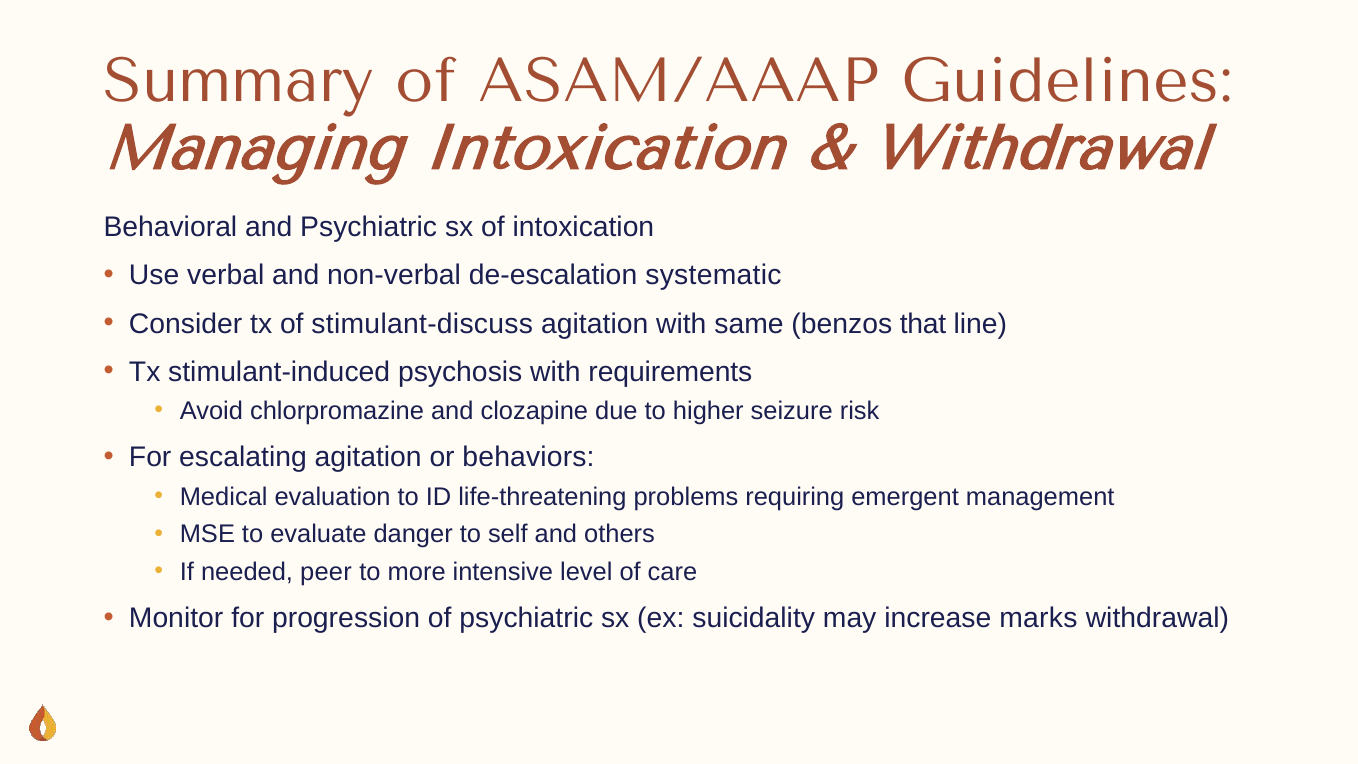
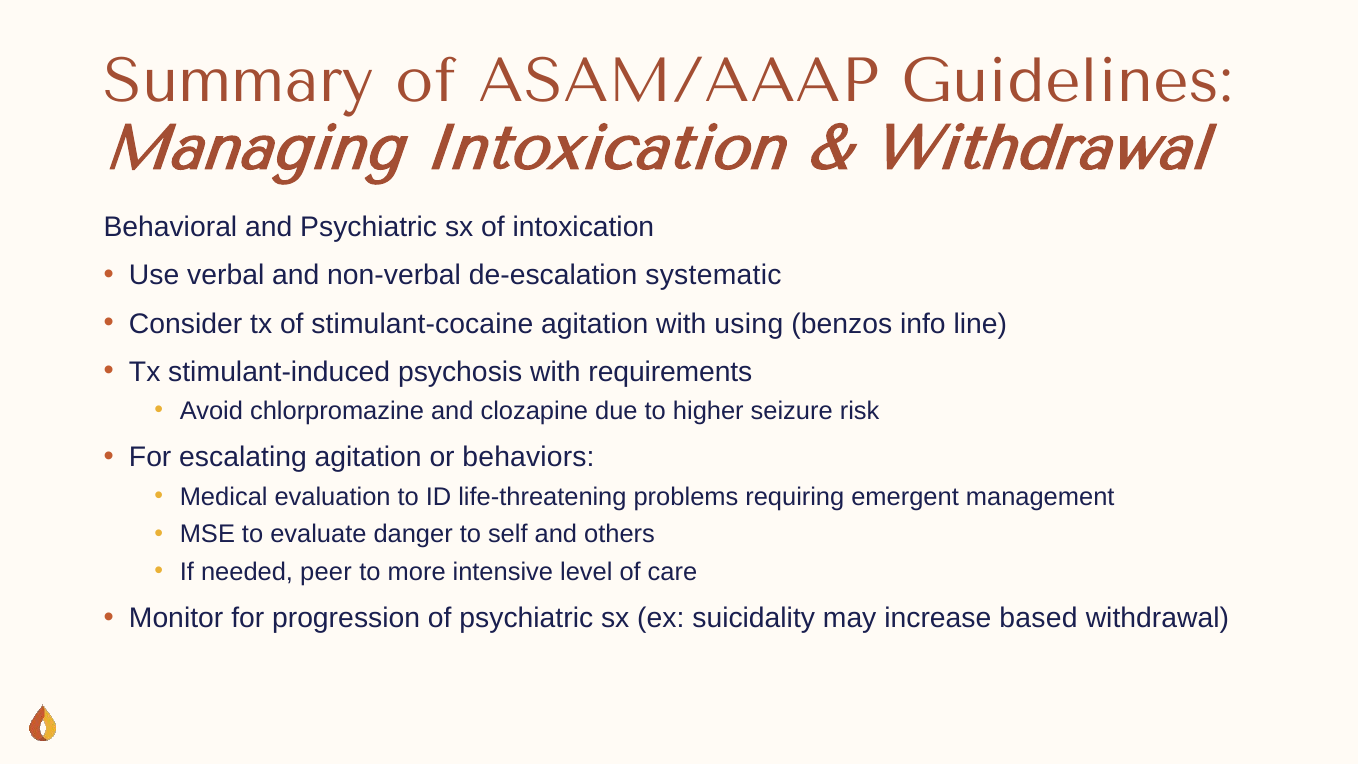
stimulant-discuss: stimulant-discuss -> stimulant-cocaine (422, 324)
same: same -> using (749, 324)
that: that -> info (923, 324)
marks: marks -> based (1038, 618)
